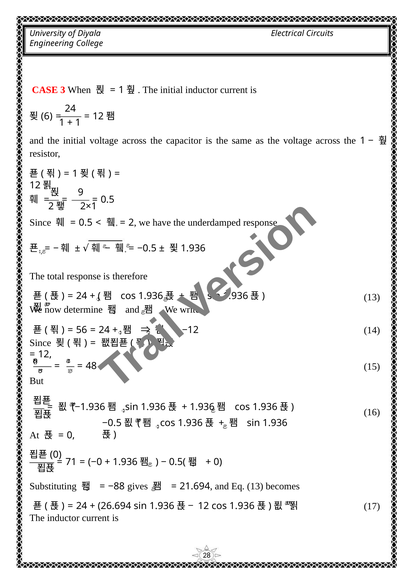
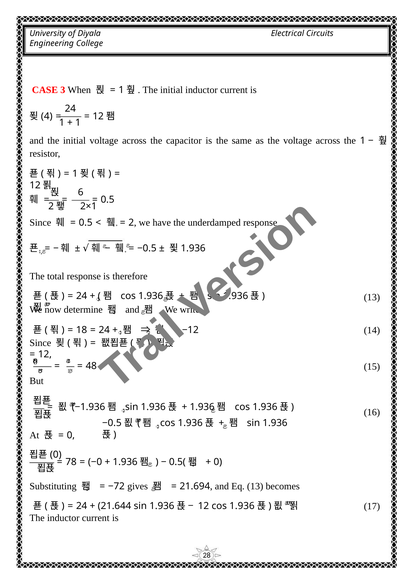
6: 6 -> 4 (47, 116)
9: 9 -> 6 (81, 192)
56: 56 -> 18 (82, 330)
71: 71 -> 78 (71, 462)
−88: −88 -> −72 (116, 486)
26.694: 26.694 -> 21.644 (114, 506)
